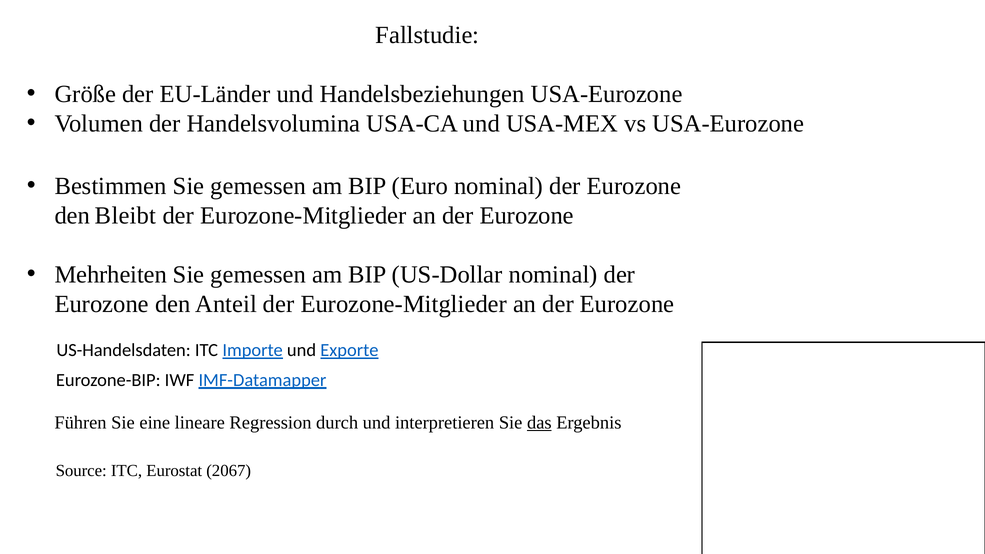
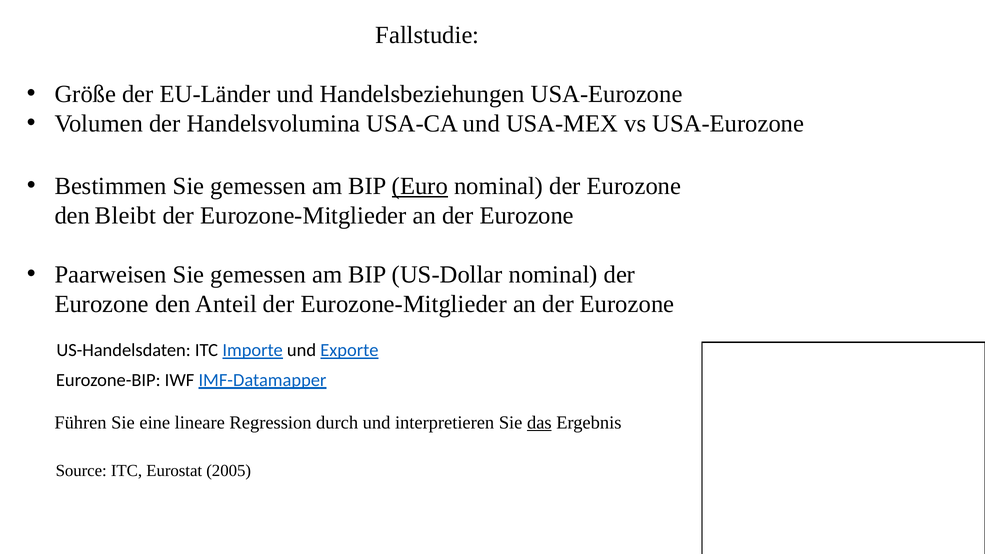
Euro underline: none -> present (420, 186)
Mehrheiten: Mehrheiten -> Paarweisen (111, 275)
2067: 2067 -> 2005 (229, 471)
